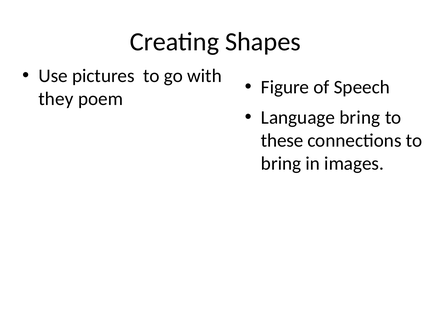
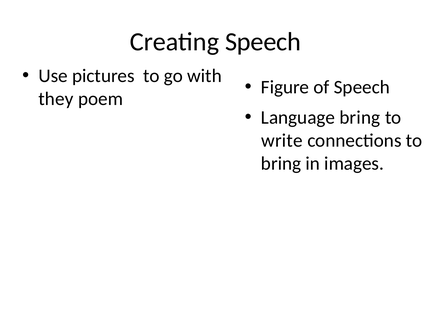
Creating Shapes: Shapes -> Speech (263, 42)
these: these -> write (282, 140)
